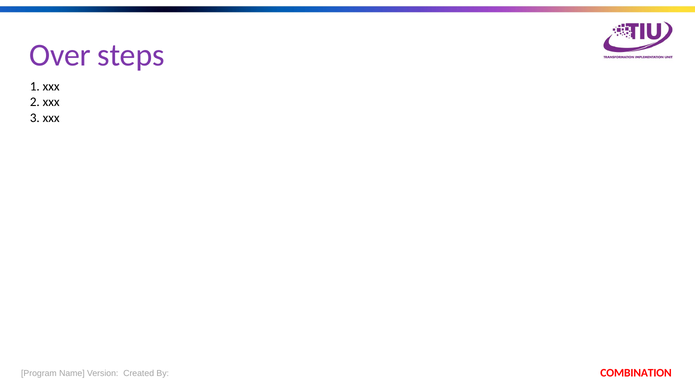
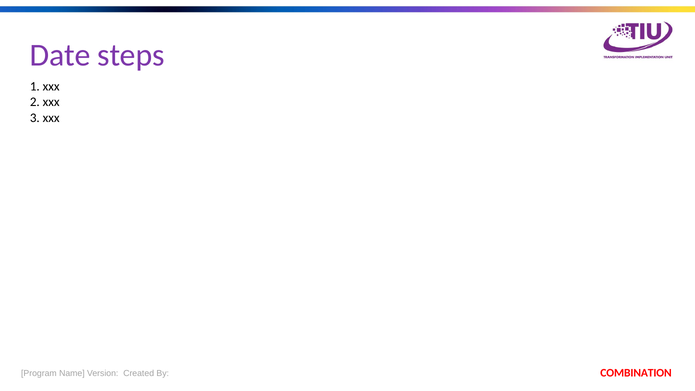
Over: Over -> Date (60, 55)
